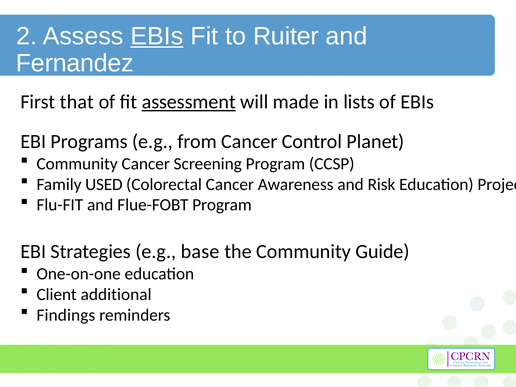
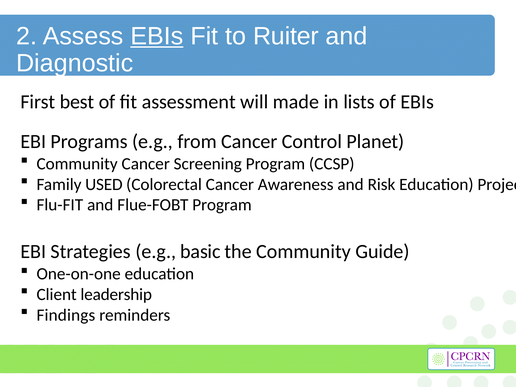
Fernandez: Fernandez -> Diagnostic (75, 63)
that: that -> best (77, 102)
assessment underline: present -> none (189, 102)
base: base -> basic (200, 252)
additional: additional -> leadership (116, 294)
